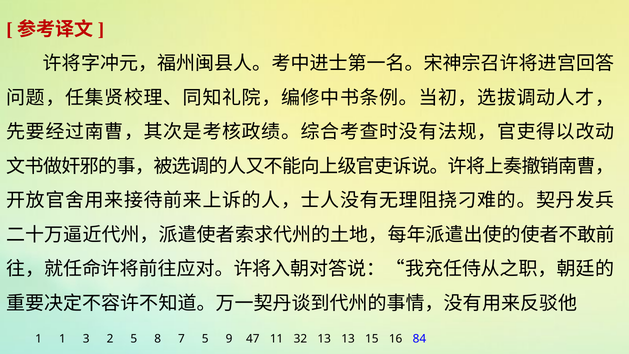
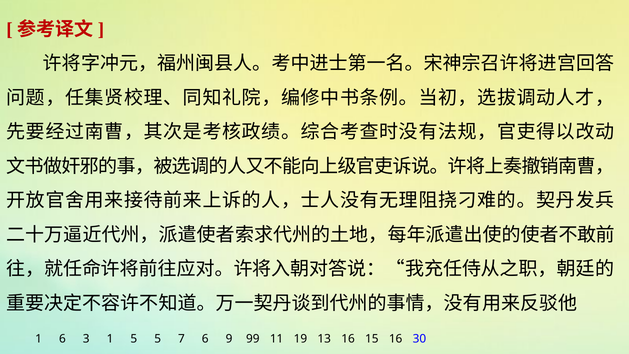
1 1: 1 -> 6 (62, 339)
3 2: 2 -> 1 (110, 339)
5 8: 8 -> 5 (158, 339)
7 5: 5 -> 6 (205, 339)
47: 47 -> 99 (253, 339)
32: 32 -> 19 (300, 339)
13 13: 13 -> 16 (348, 339)
84: 84 -> 30 (419, 339)
